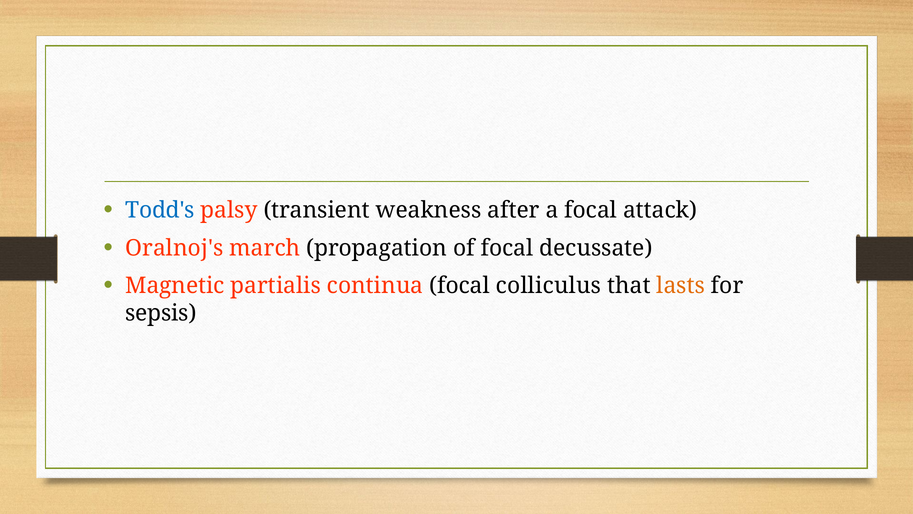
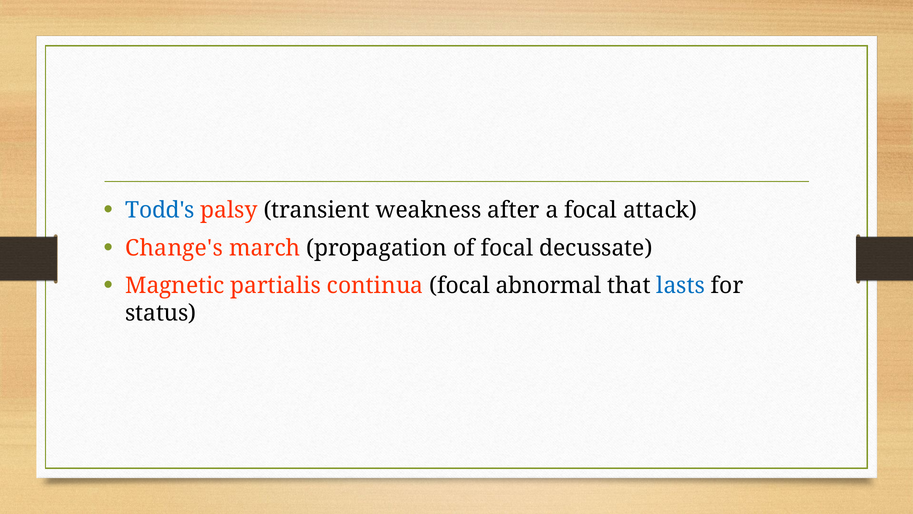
Oralnoj's: Oralnoj's -> Change's (174, 248)
colliculus: colliculus -> abnormal (549, 286)
lasts colour: orange -> blue (681, 286)
sepsis: sepsis -> status (161, 313)
